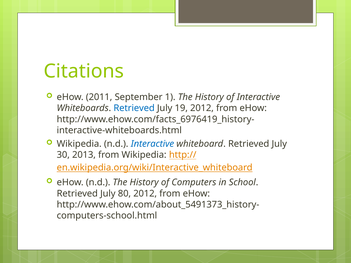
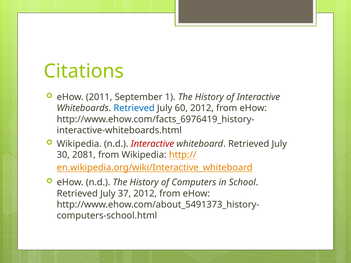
19: 19 -> 60 (181, 108)
Interactive colour: blue -> red (152, 144)
2013: 2013 -> 2081 (84, 155)
80: 80 -> 37 (124, 194)
